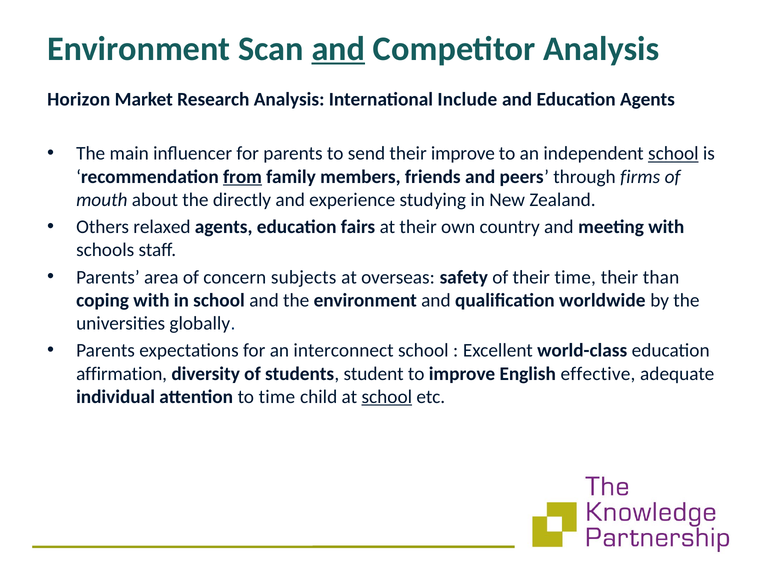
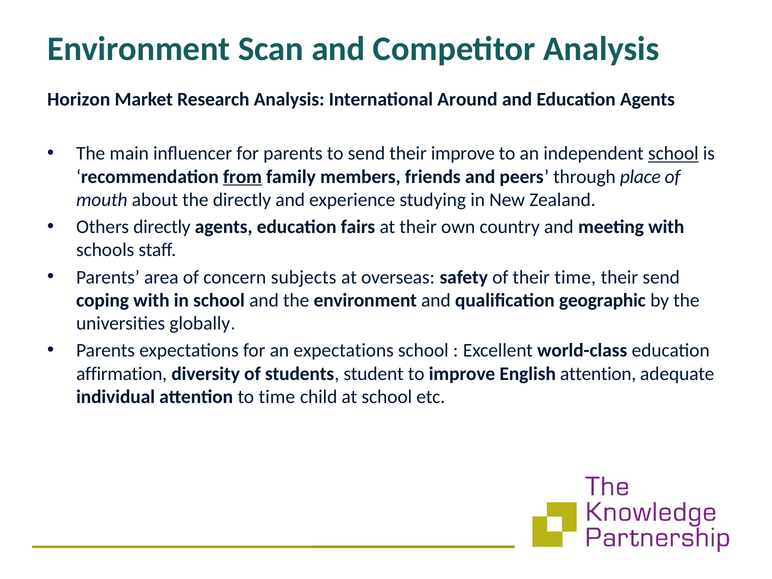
and underline: present -> none (338, 49)
Include: Include -> Around (467, 100)
firms: firms -> place (640, 177)
Others relaxed: relaxed -> directly (162, 227)
their than: than -> send (661, 277)
worldwide: worldwide -> geographic (602, 300)
an interconnect: interconnect -> expectations (344, 350)
English effective: effective -> attention (598, 374)
school underline: present -> none (387, 397)
